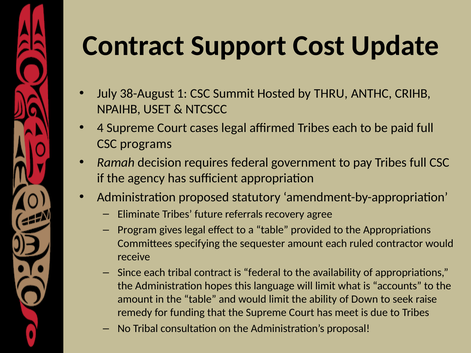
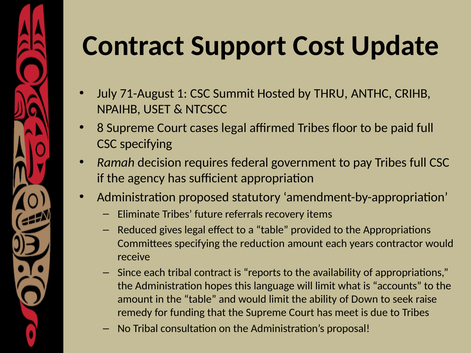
38-August: 38-August -> 71-August (147, 94)
4: 4 -> 8 (100, 128)
Tribes each: each -> floor (345, 128)
CSC programs: programs -> specifying (146, 144)
agree: agree -> items (319, 214)
Program: Program -> Reduced (137, 230)
sequester: sequester -> reduction (262, 244)
ruled: ruled -> years (361, 244)
is federal: federal -> reports (262, 273)
